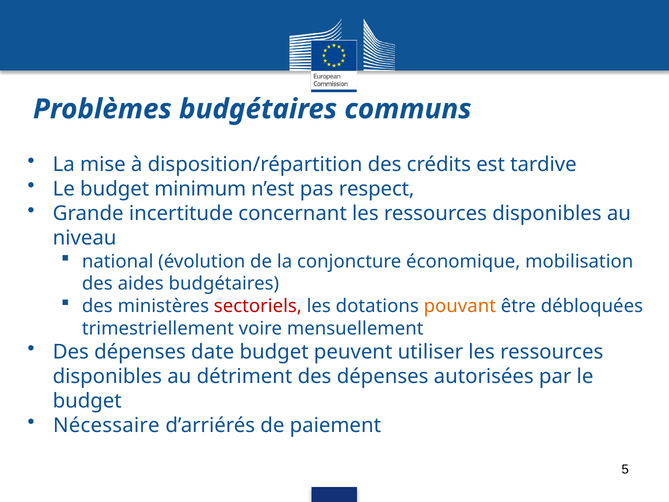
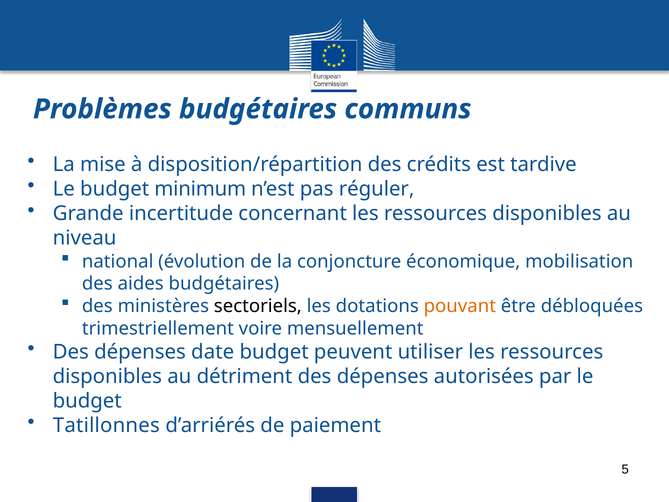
respect: respect -> réguler (377, 189)
sectoriels colour: red -> black (258, 306)
Nécessaire: Nécessaire -> Tatillonnes (106, 425)
